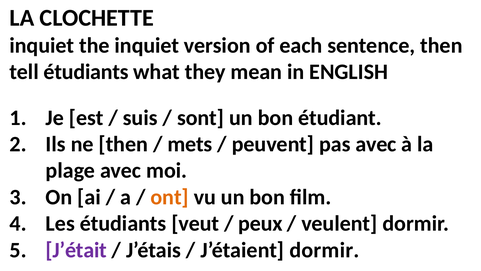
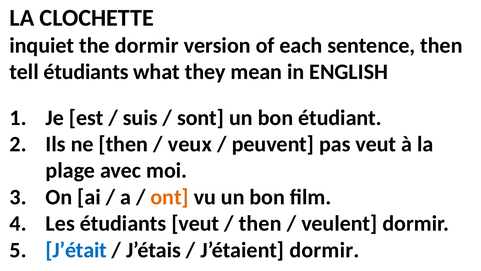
the inquiet: inquiet -> dormir (147, 45)
mets: mets -> veux (190, 144)
pas avec: avec -> veut (376, 144)
peux: peux -> then (260, 223)
J’était colour: purple -> blue (76, 250)
